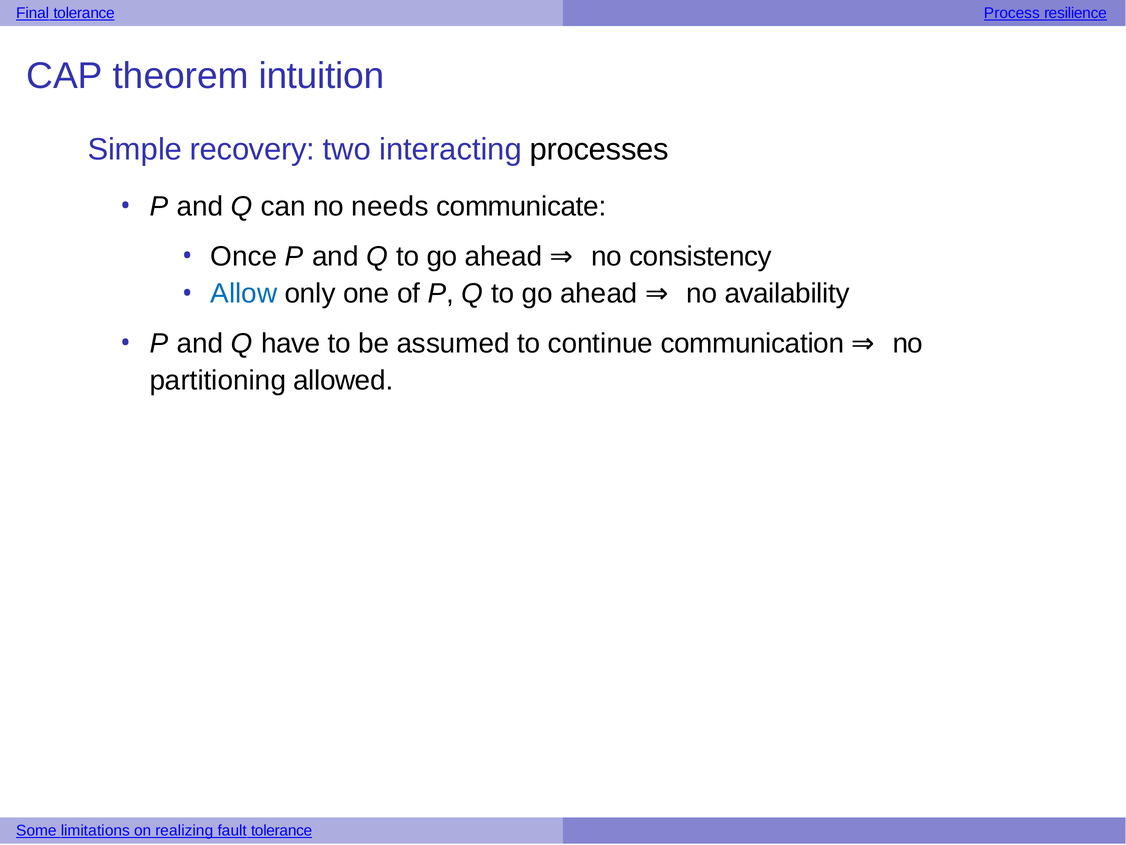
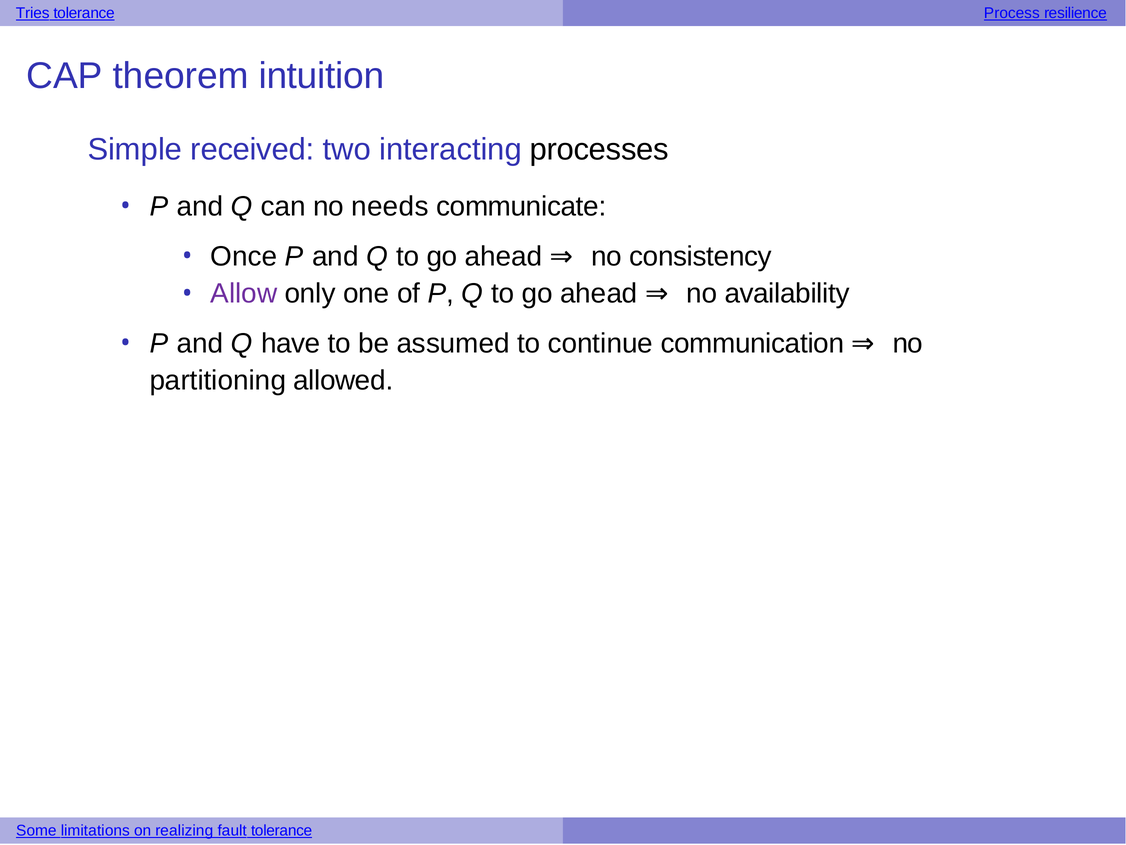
Final: Final -> Tries (33, 13)
recovery: recovery -> received (252, 149)
Allow colour: blue -> purple (244, 294)
